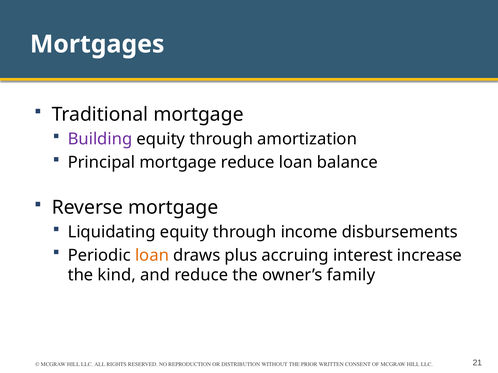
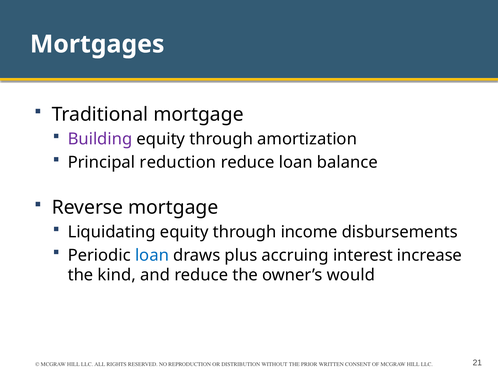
Principal mortgage: mortgage -> reduction (178, 163)
loan colour: orange -> blue (152, 256)
family: family -> would (351, 275)
